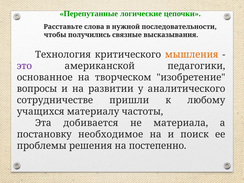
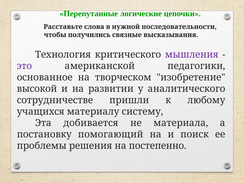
мышления colour: orange -> purple (192, 55)
вопросы: вопросы -> высокой (37, 89)
частоты: частоты -> систему (142, 112)
необходимое: необходимое -> помогающий (111, 134)
